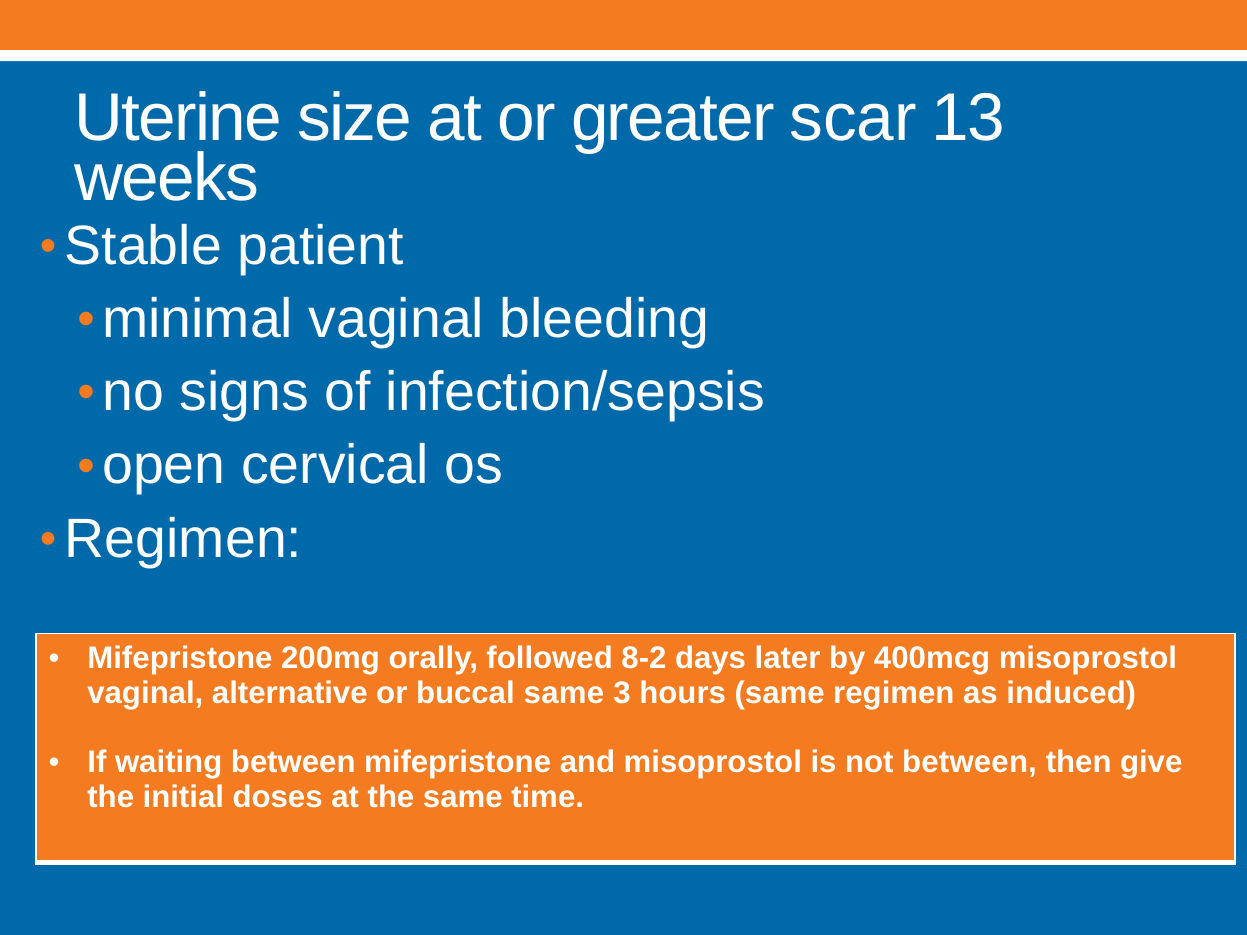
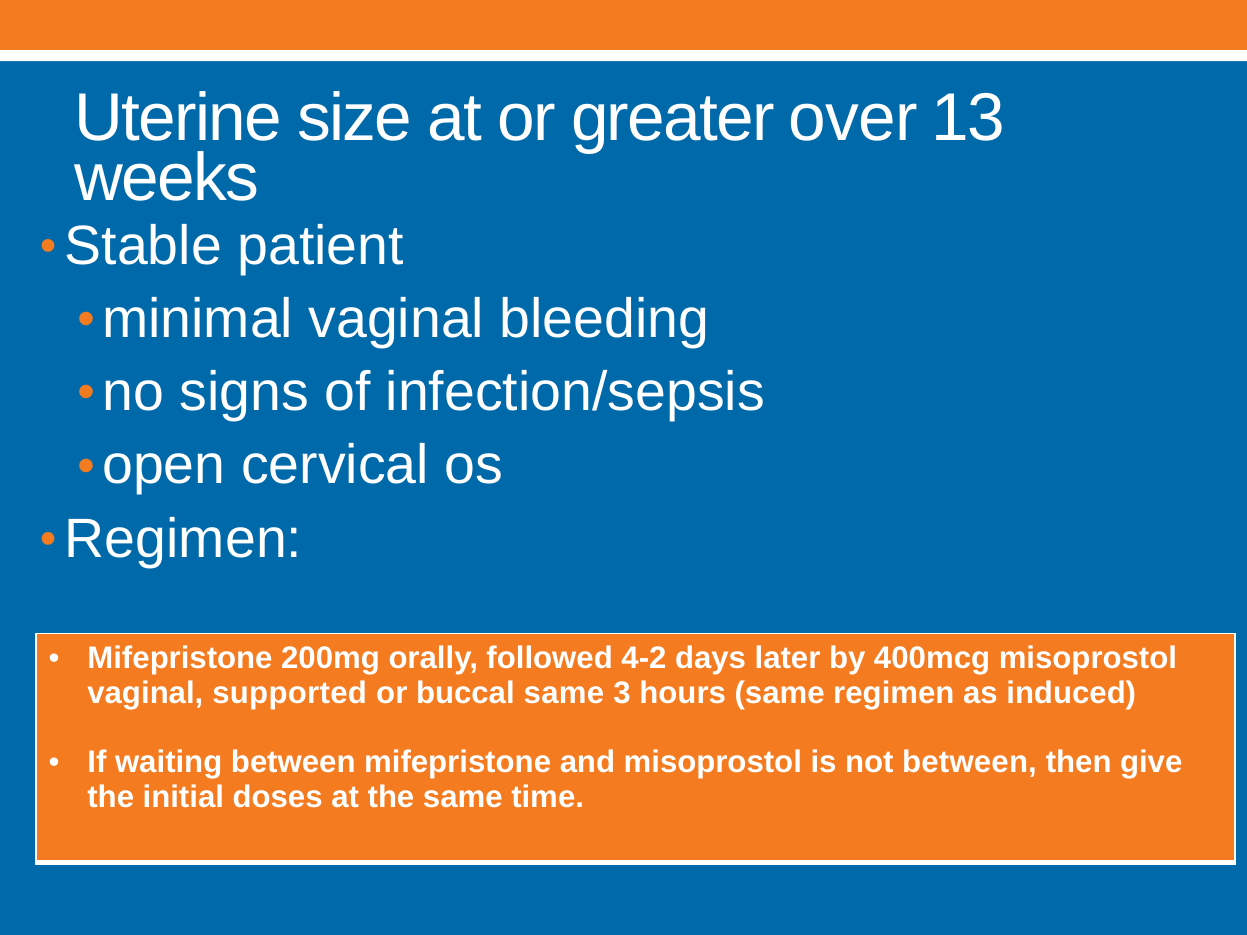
scar: scar -> over (853, 118)
8-2: 8-2 -> 4-2 (644, 658)
alternative: alternative -> supported (290, 693)
